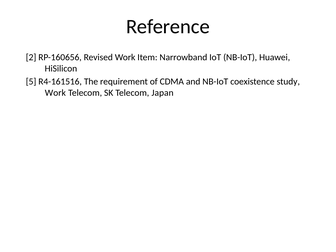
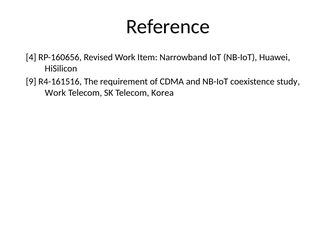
2: 2 -> 4 (31, 57)
5: 5 -> 9 (31, 81)
Japan: Japan -> Korea (163, 93)
